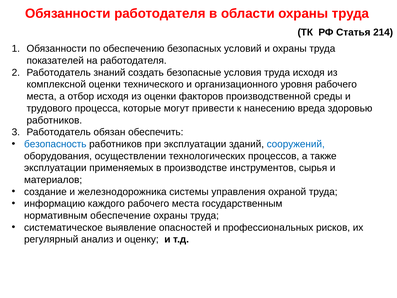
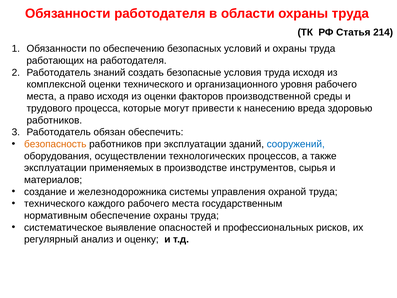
показателей: показателей -> работающих (55, 61)
отбор: отбор -> право (81, 96)
безопасность colour: blue -> orange (55, 144)
информацию: информацию -> технического (55, 203)
